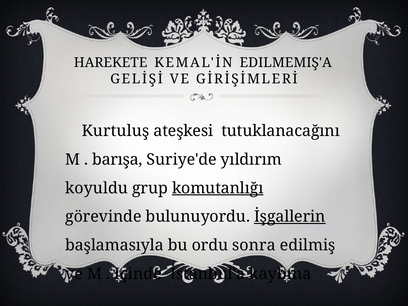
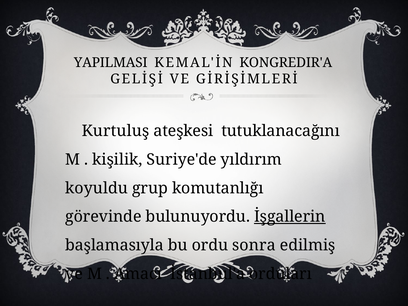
HAREKETE: HAREKETE -> YAPILMASI (111, 63)
EDILMEMIŞ'A: EDILMEMIŞ'A -> KONGREDIR'A (286, 63)
barışa: barışa -> kişilik (117, 160)
komutanlığı underline: present -> none (218, 188)
Içinde: Içinde -> Amacı (138, 274)
kaybına: kaybına -> orduları (280, 274)
